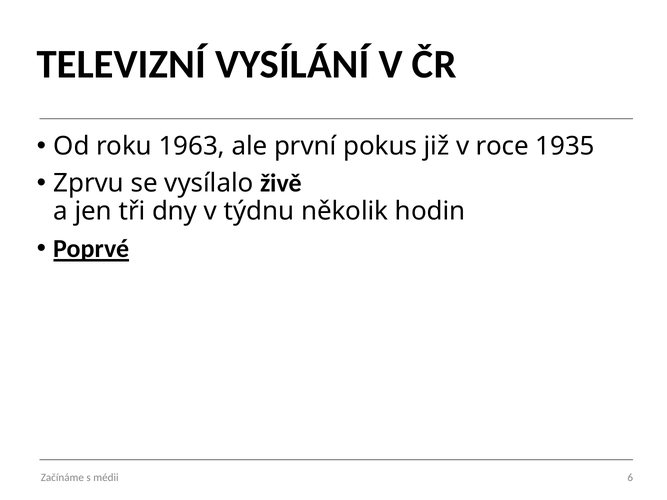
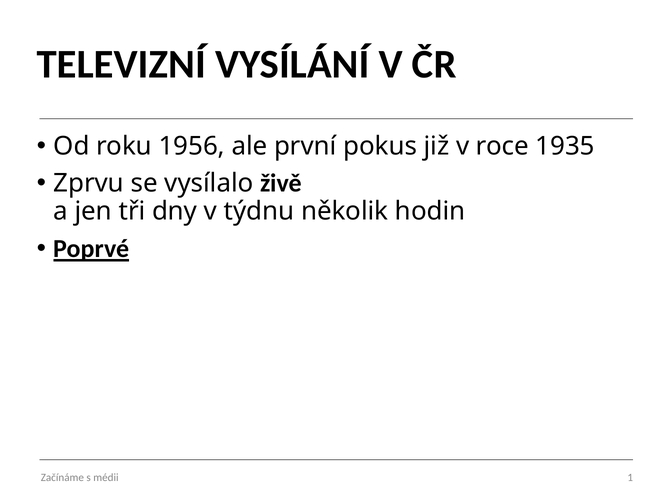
1963: 1963 -> 1956 (192, 146)
6: 6 -> 1 (630, 478)
